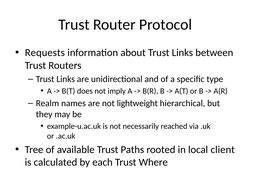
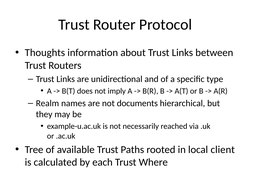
Requests: Requests -> Thoughts (45, 53)
lightweight: lightweight -> documents (137, 104)
